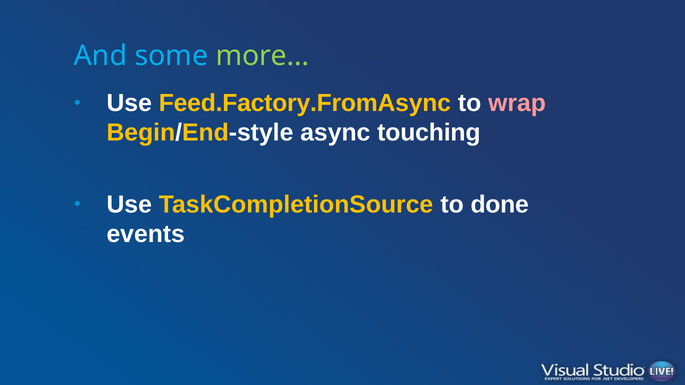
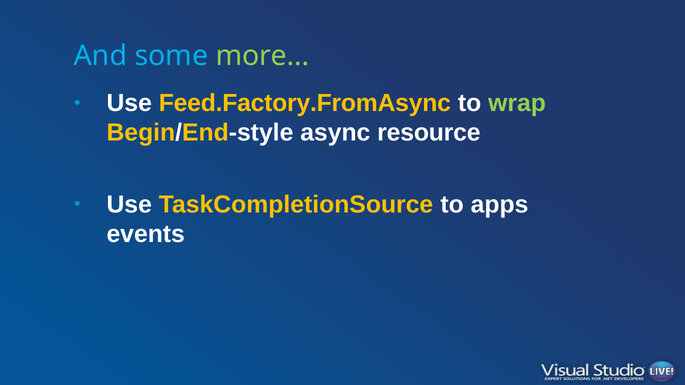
wrap colour: pink -> light green (517, 103)
touching: touching -> resource (429, 133)
done: done -> apps (500, 205)
